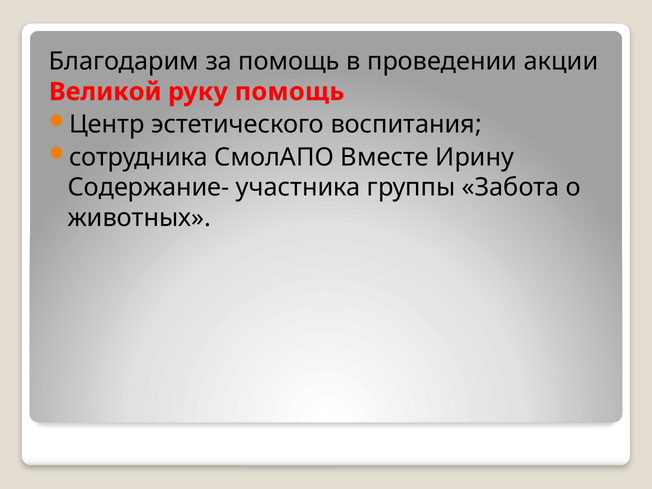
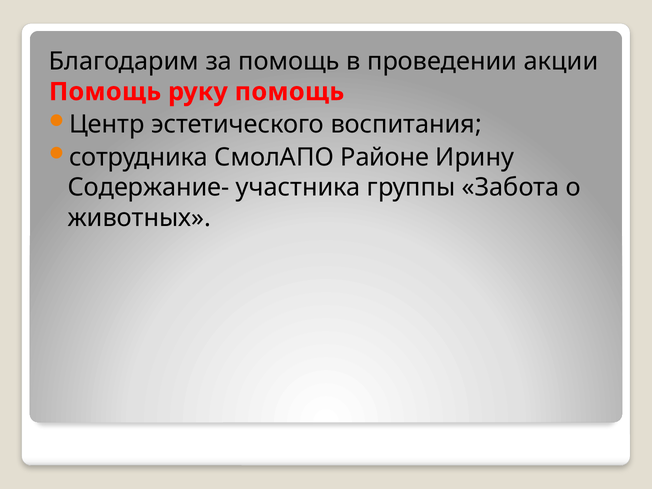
Великой: Великой -> Помощь (105, 92)
Вместе: Вместе -> Районе (385, 157)
